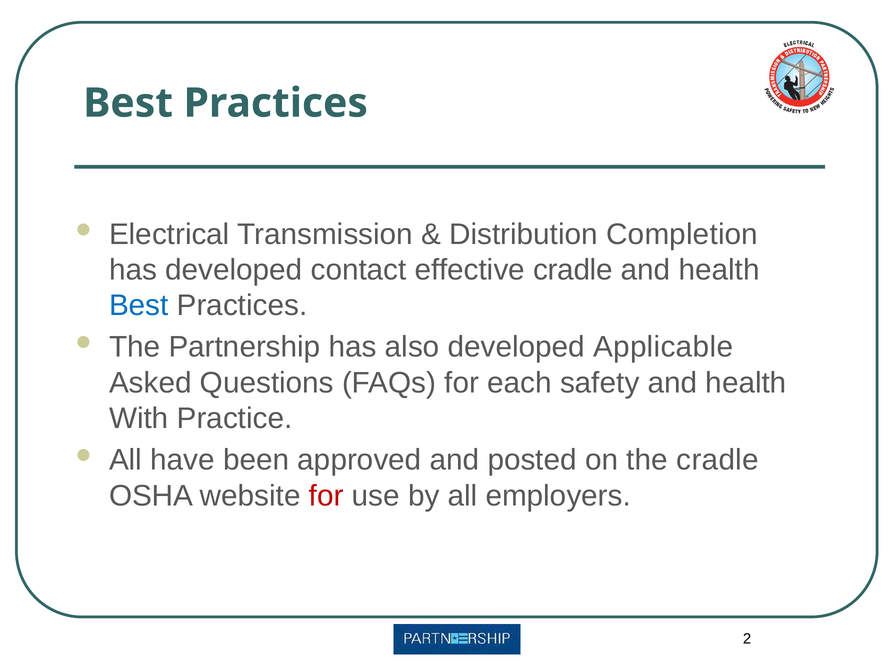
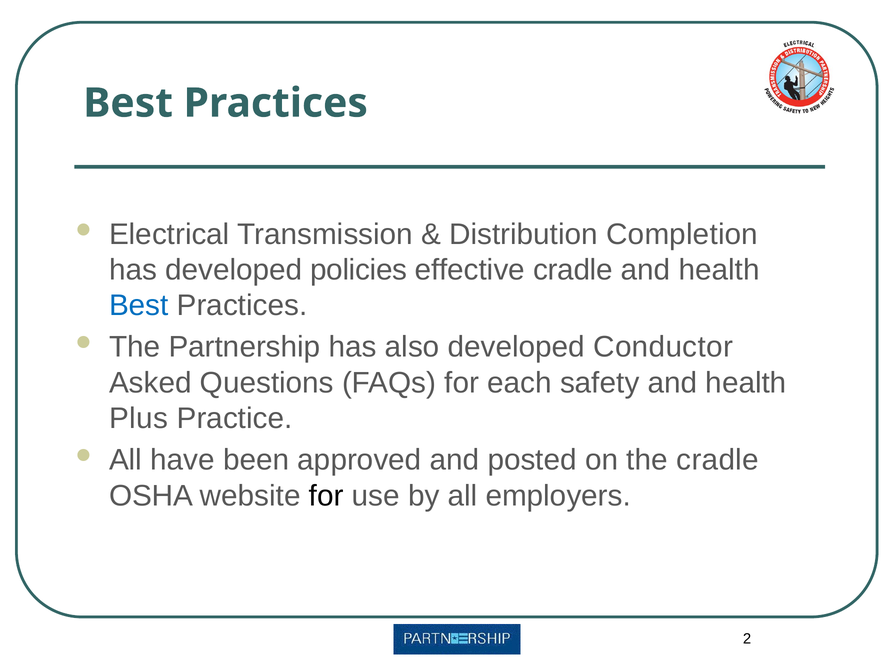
contact: contact -> policies (359, 270)
Applicable: Applicable -> Conductor (663, 347)
With: With -> Plus (139, 419)
for colour: red -> black (326, 496)
